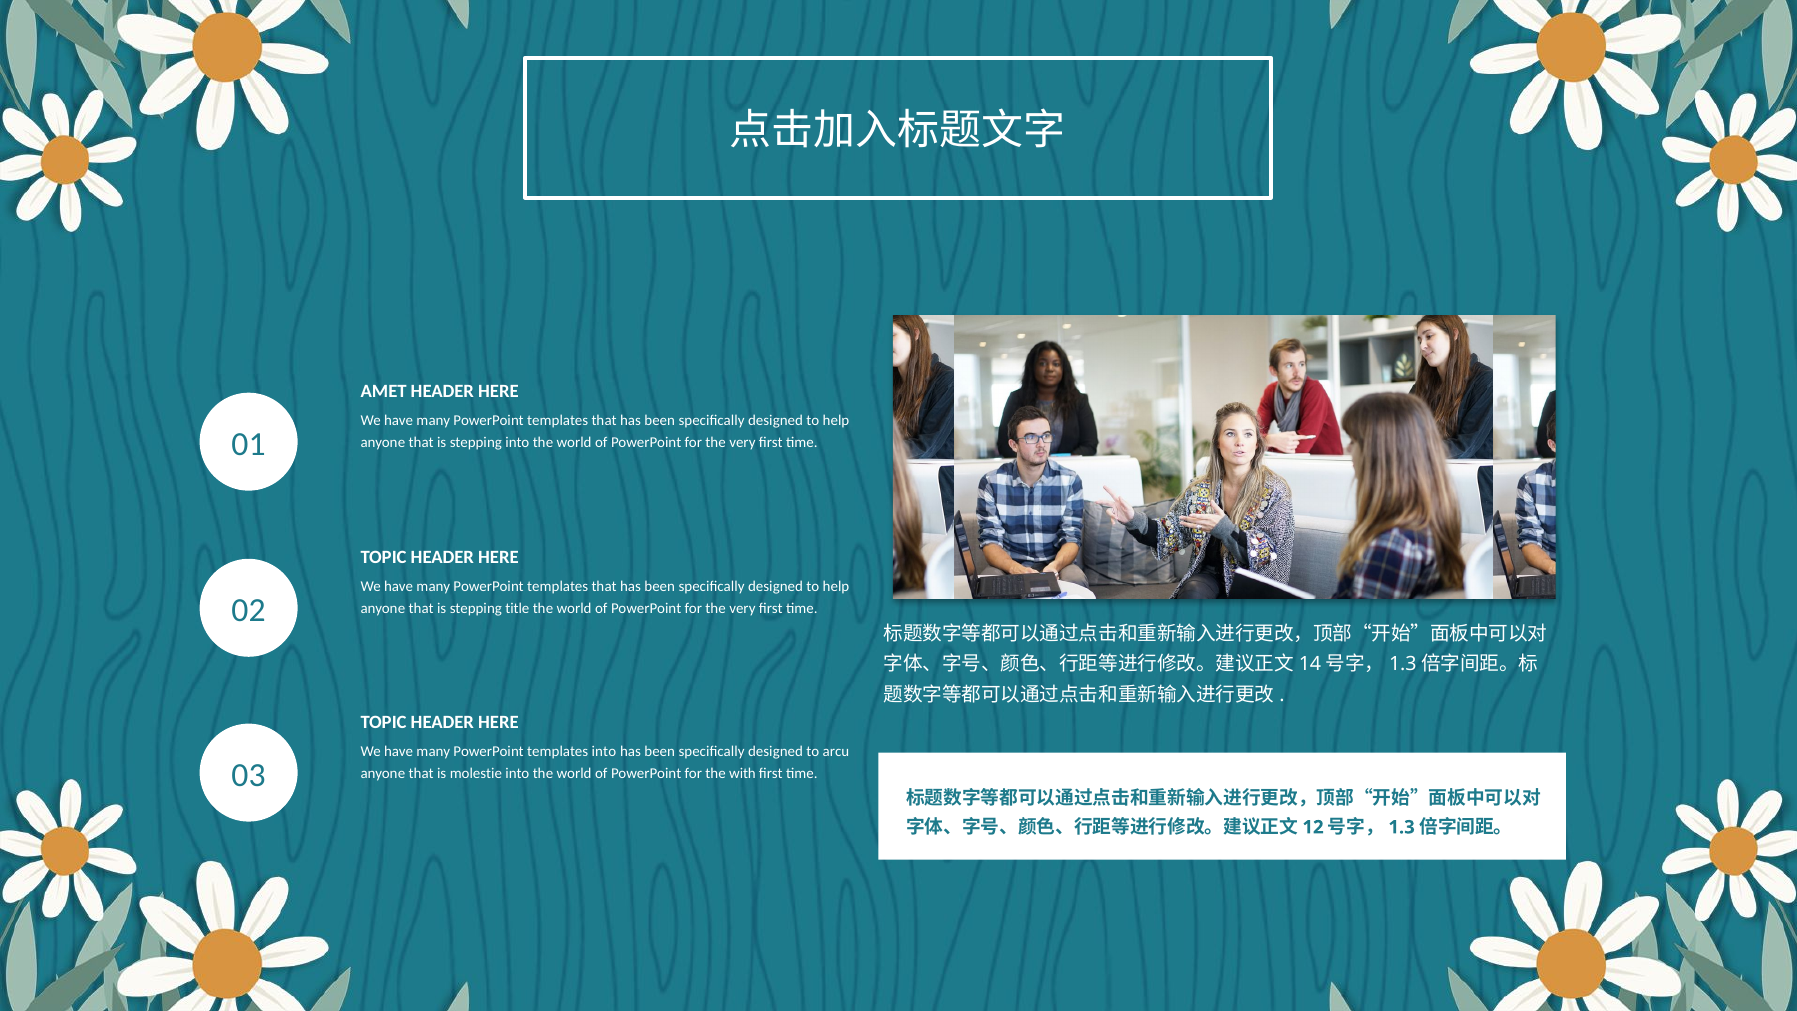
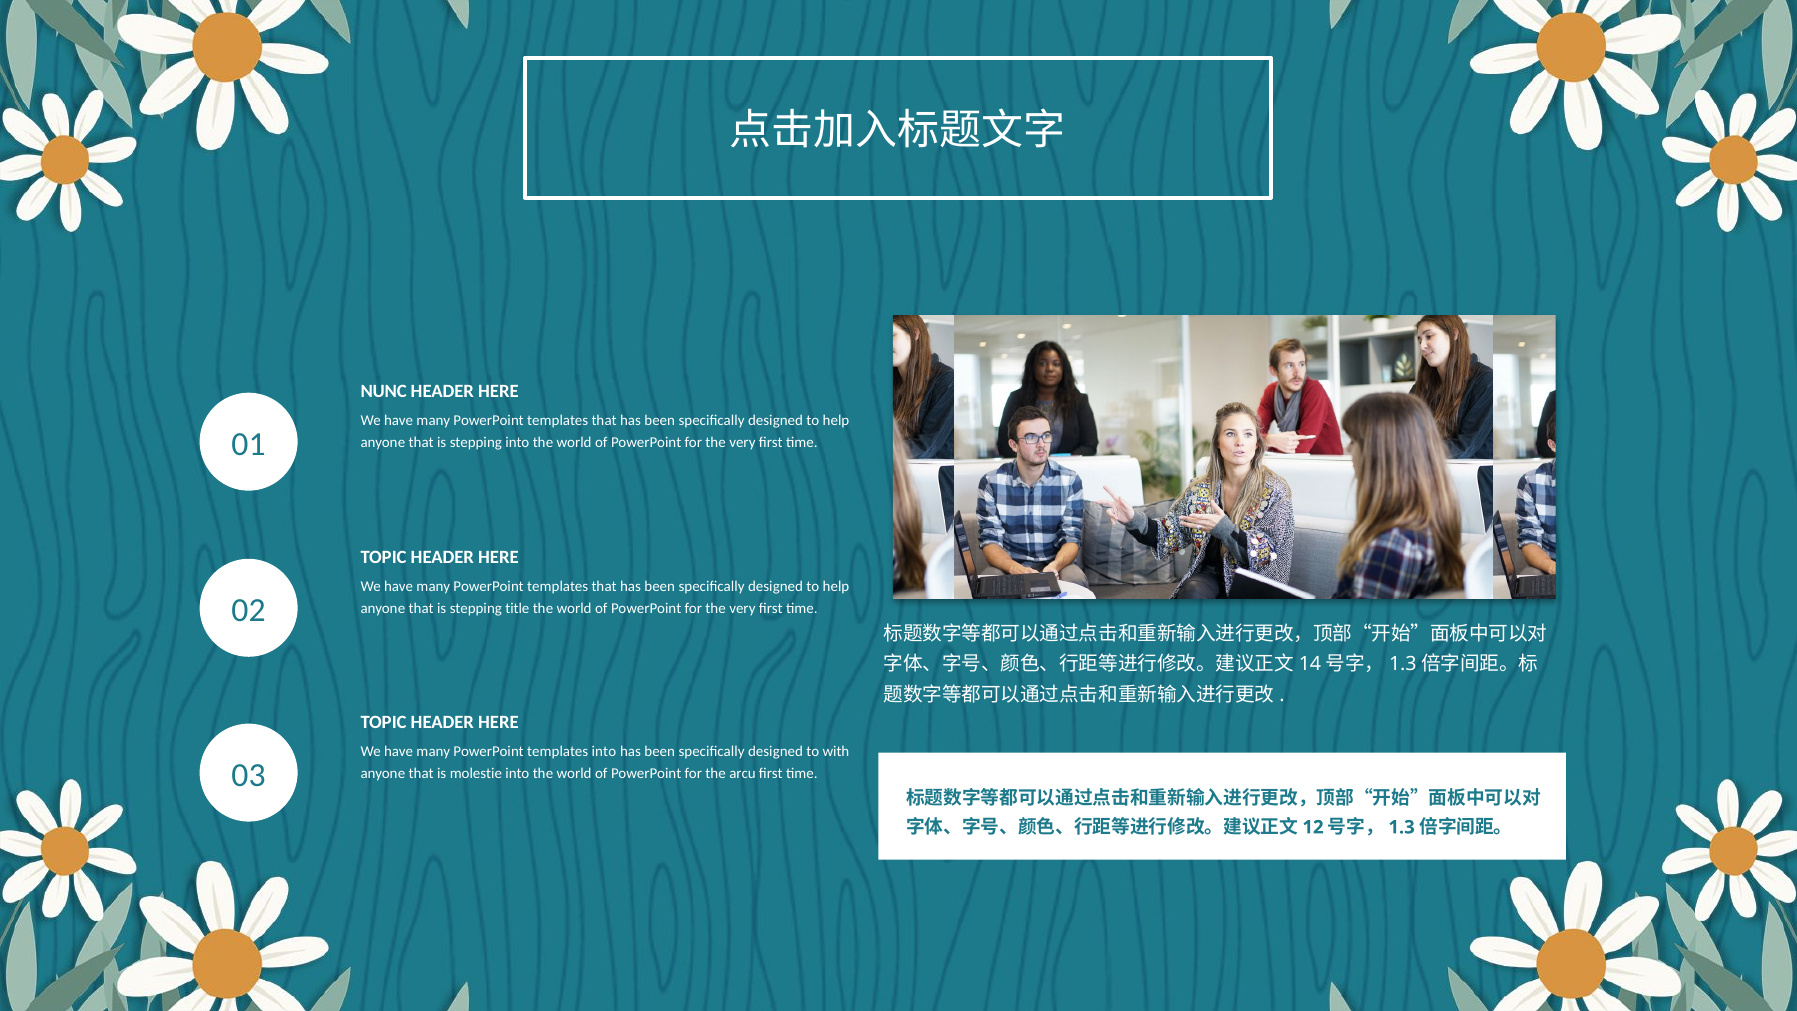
AMET: AMET -> NUNC (384, 392)
arcu: arcu -> with (836, 752)
with: with -> arcu (742, 773)
